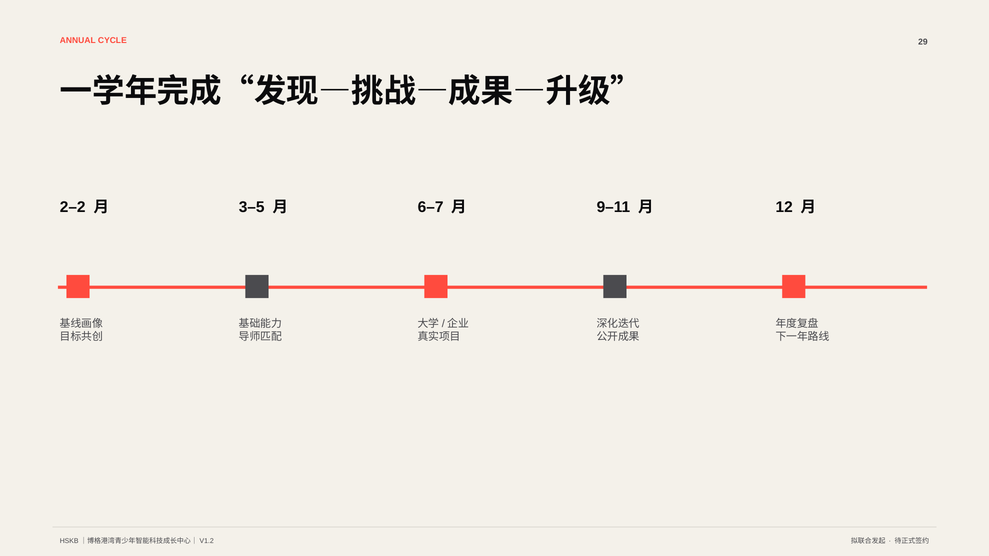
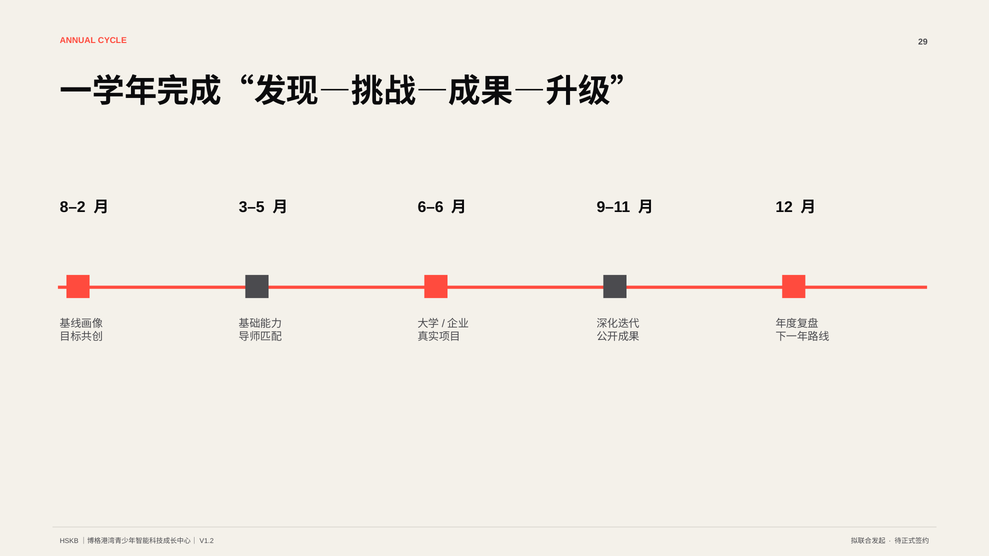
2–2: 2–2 -> 8–2 (73, 207)
6–7: 6–7 -> 6–6 (431, 207)
